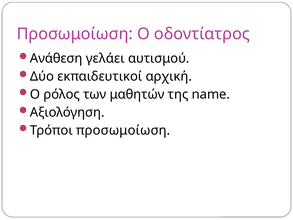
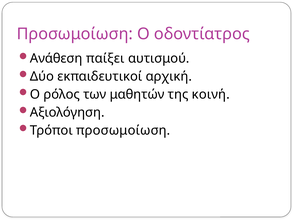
γελάει: γελάει -> παίξει (105, 58)
name: name -> κοινή (211, 94)
